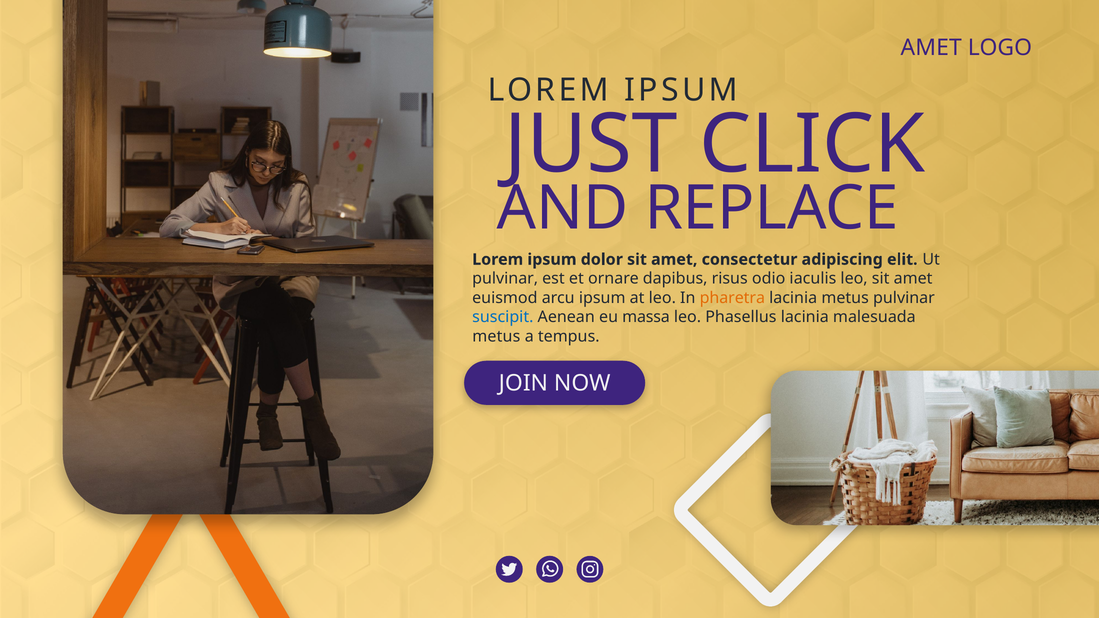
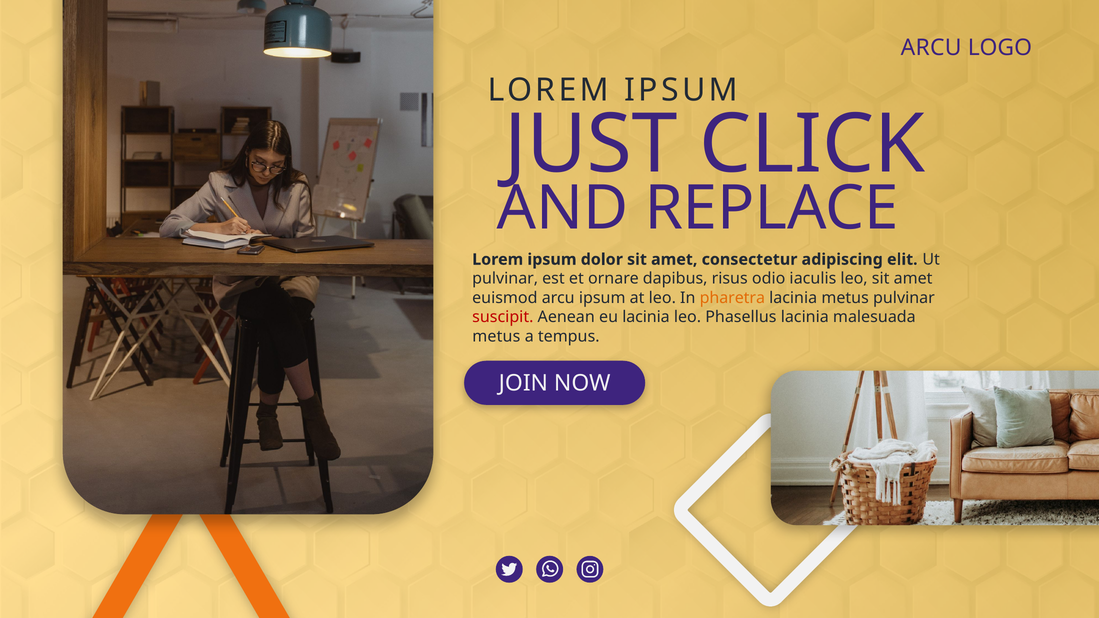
AMET: AMET -> ARCU (931, 48)
suscipit colour: blue -> red (503, 317)
eu massa: massa -> lacinia (646, 317)
